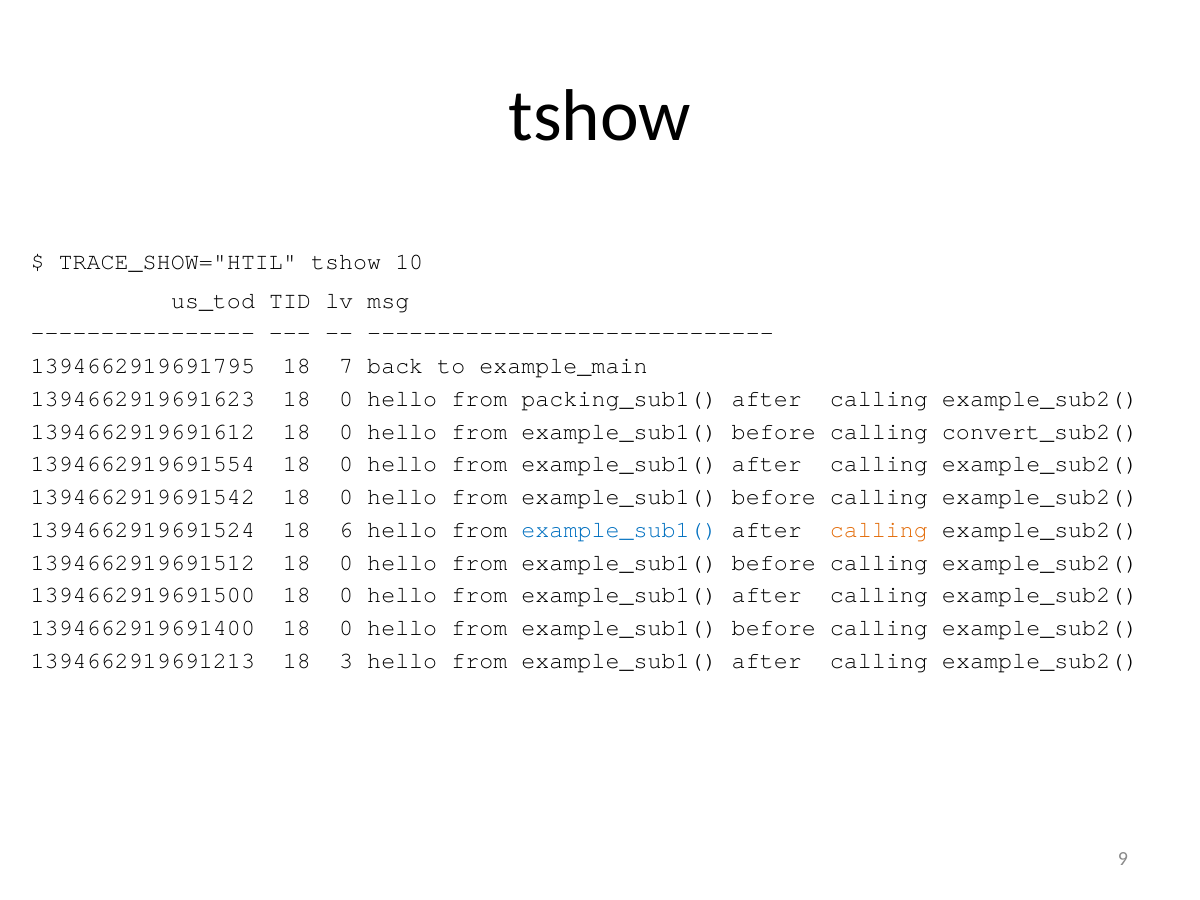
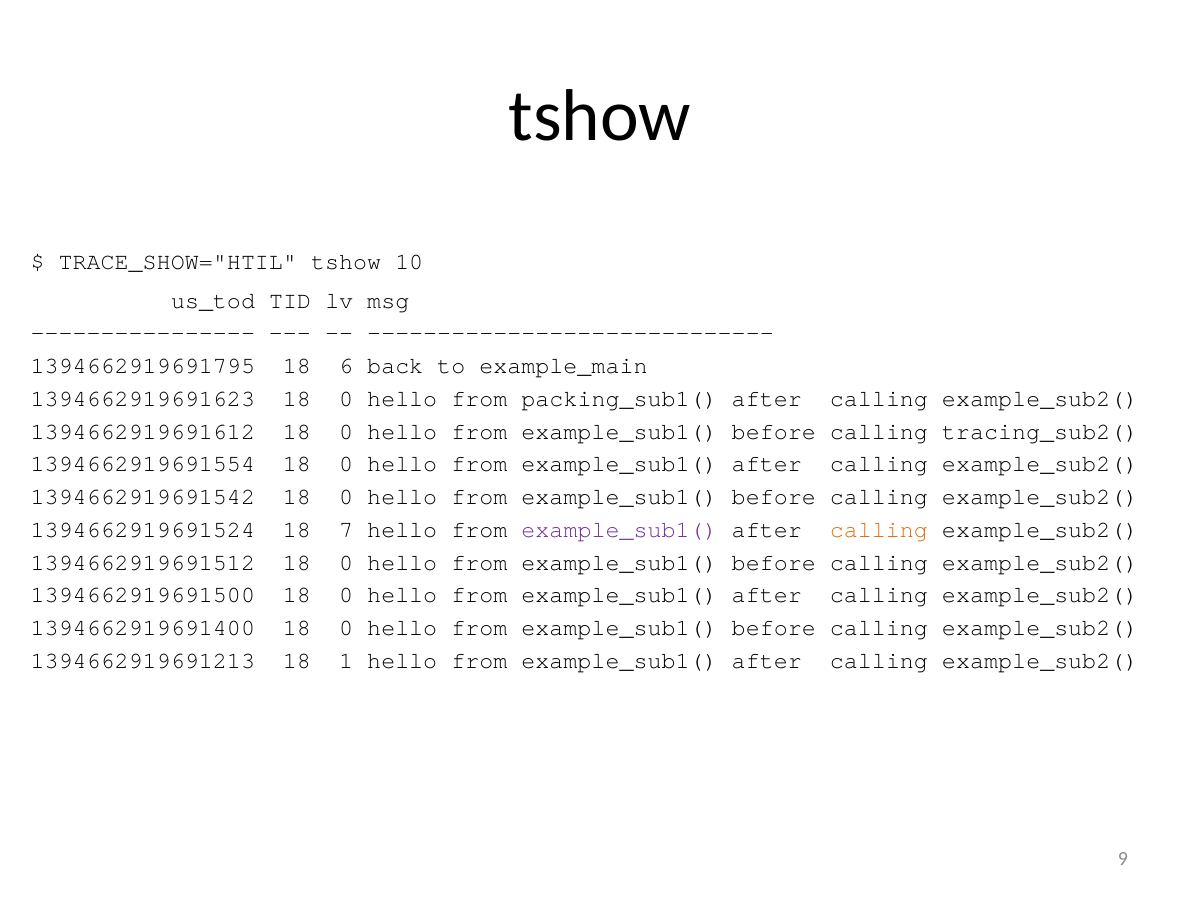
7: 7 -> 6 (346, 366)
convert_sub2(: convert_sub2( -> tracing_sub2( (1040, 431)
6: 6 -> 7 (346, 530)
example_sub1( colour: blue -> purple (620, 530)
3: 3 -> 1 (346, 661)
